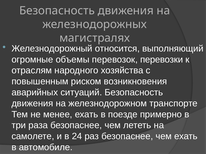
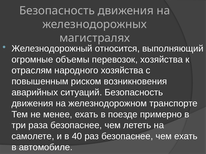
перевозок перевозки: перевозки -> хозяйства (162, 60)
24: 24 -> 40 (77, 137)
